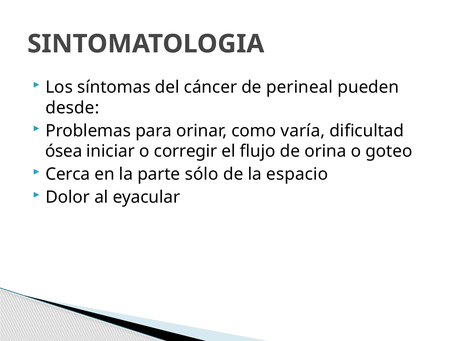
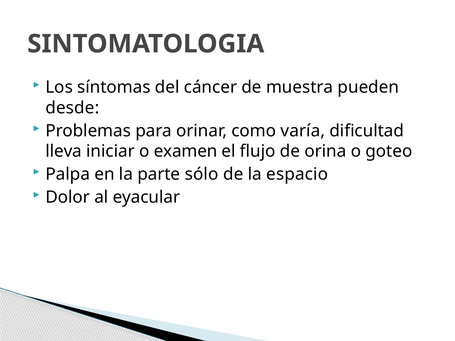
perineal: perineal -> muestra (300, 87)
ósea: ósea -> lleva (64, 151)
corregir: corregir -> examen (186, 151)
Cerca: Cerca -> Palpa (68, 174)
